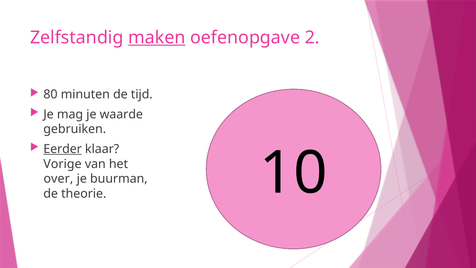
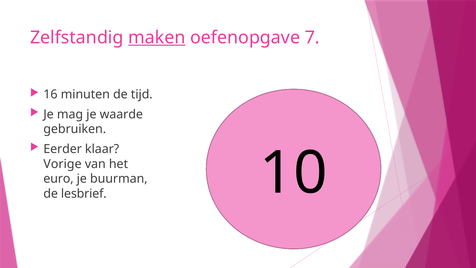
2: 2 -> 7 (312, 38)
80: 80 -> 16 (50, 94)
Eerder underline: present -> none (63, 149)
over: over -> euro (58, 179)
theorie: theorie -> lesbrief (84, 193)
